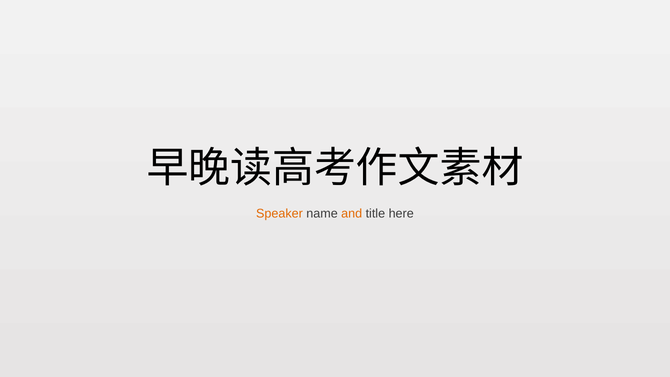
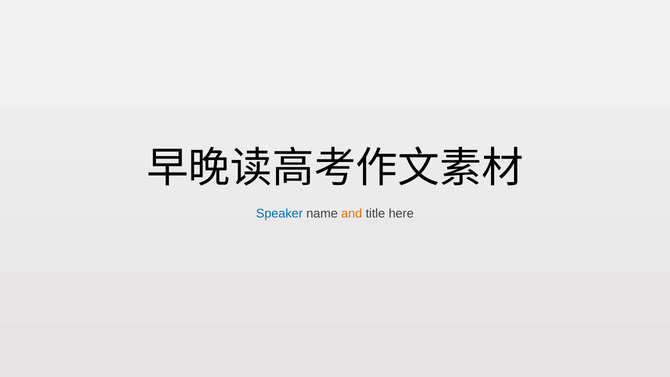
Speaker colour: orange -> blue (279, 213)
